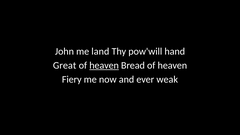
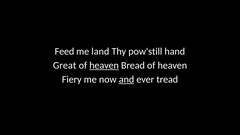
John: John -> Feed (64, 51)
pow'will: pow'will -> pow'still (145, 51)
and underline: none -> present (127, 79)
weak: weak -> tread (167, 79)
